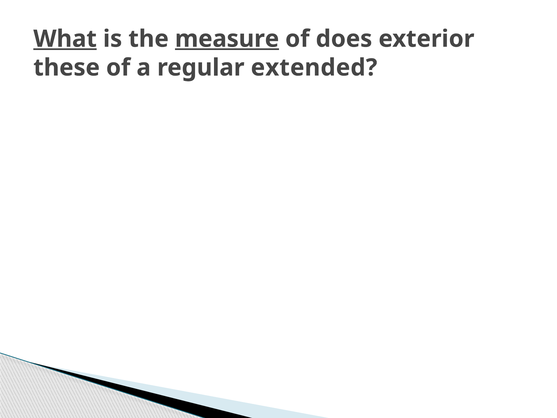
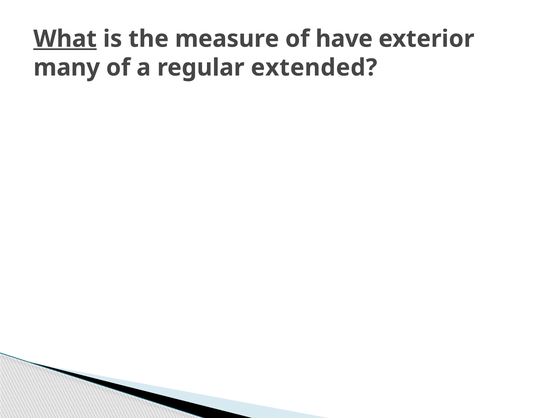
measure underline: present -> none (227, 39)
does: does -> have (344, 39)
these: these -> many (67, 68)
